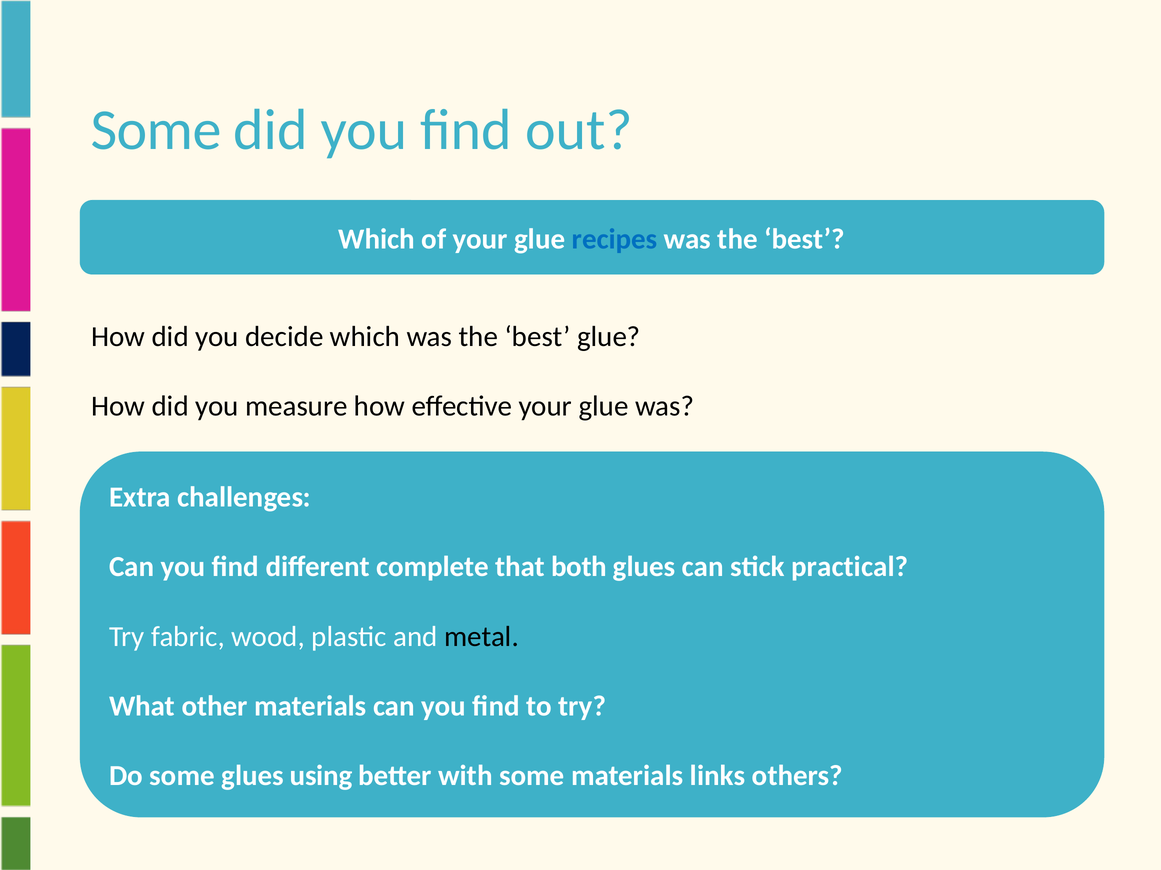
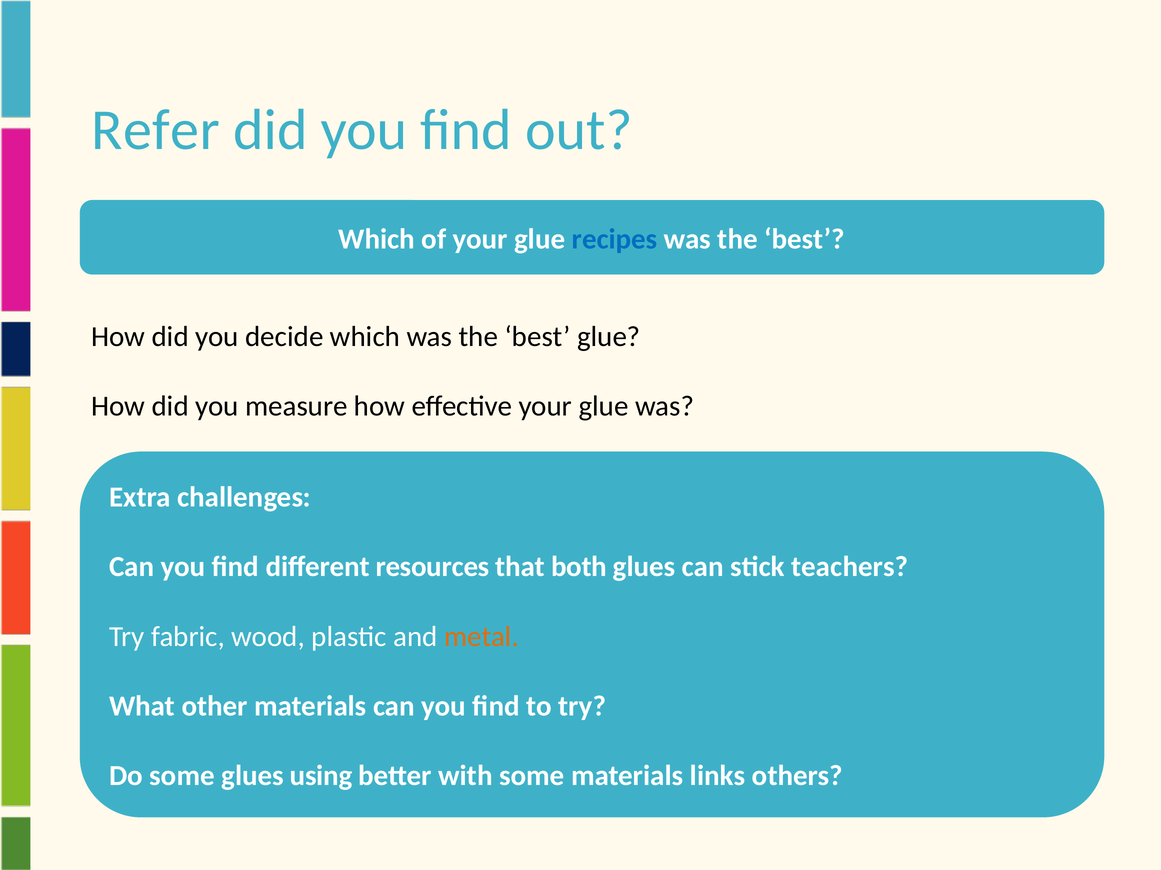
Some: Some -> Refer (156, 130)
complete: complete -> resources (433, 567)
practical: practical -> teachers (850, 567)
metal colour: black -> orange (481, 637)
